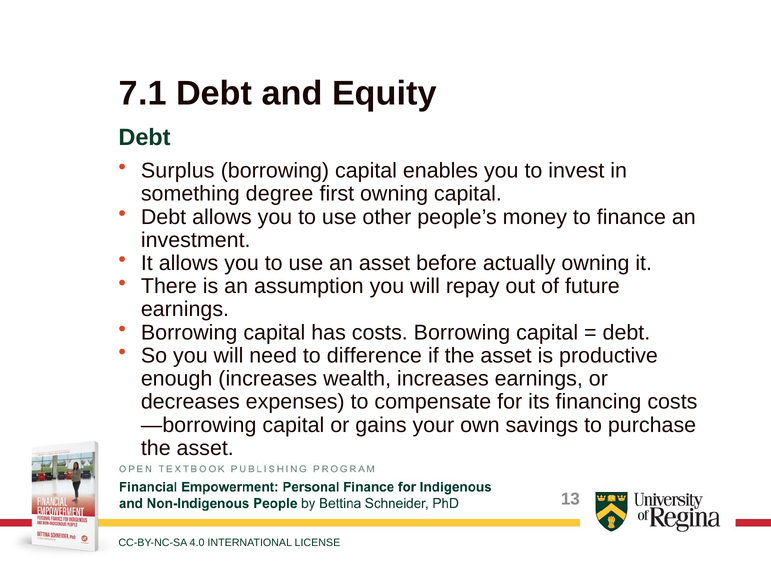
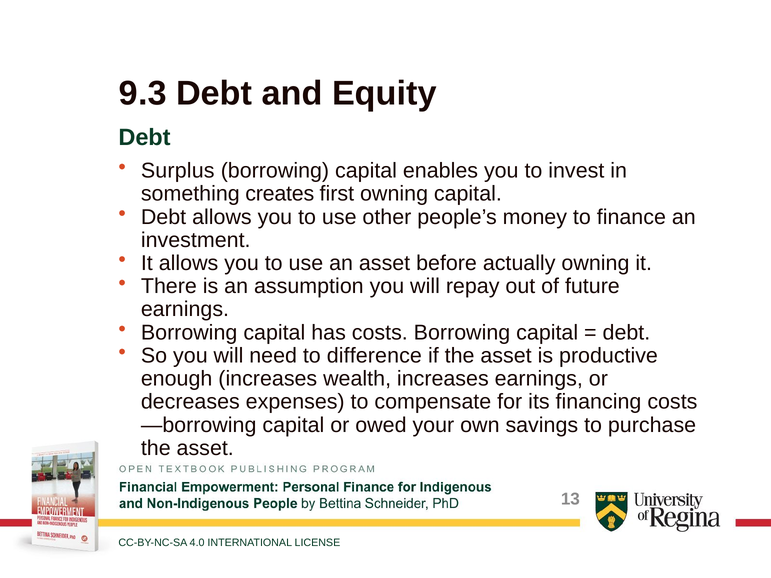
7.1: 7.1 -> 9.3 (143, 94)
degree: degree -> creates (280, 194)
gains: gains -> owed (381, 425)
